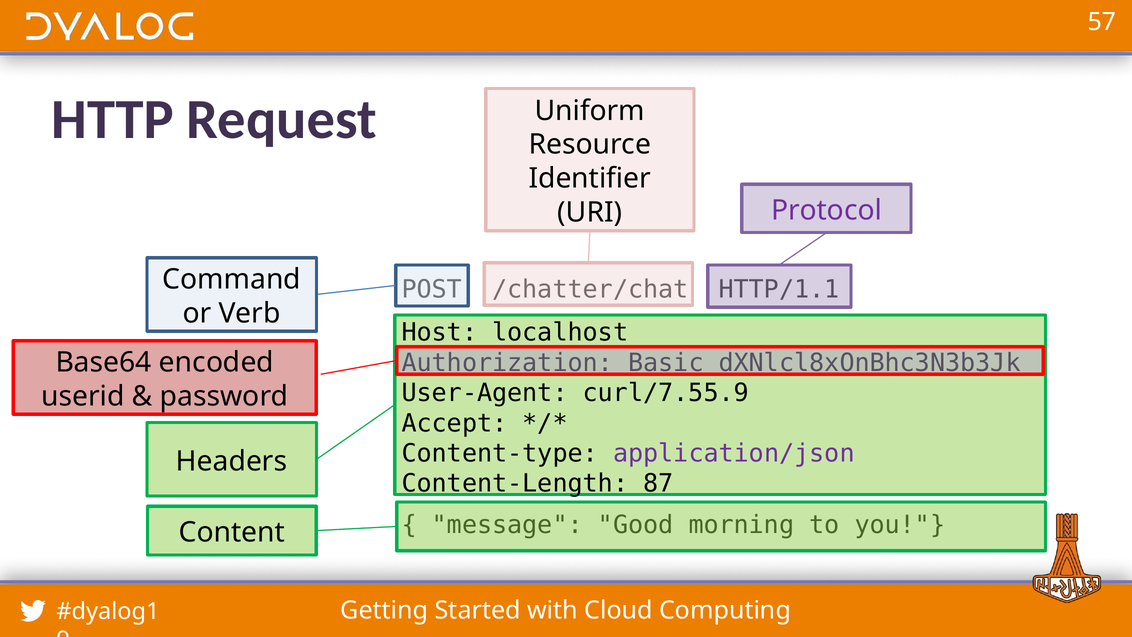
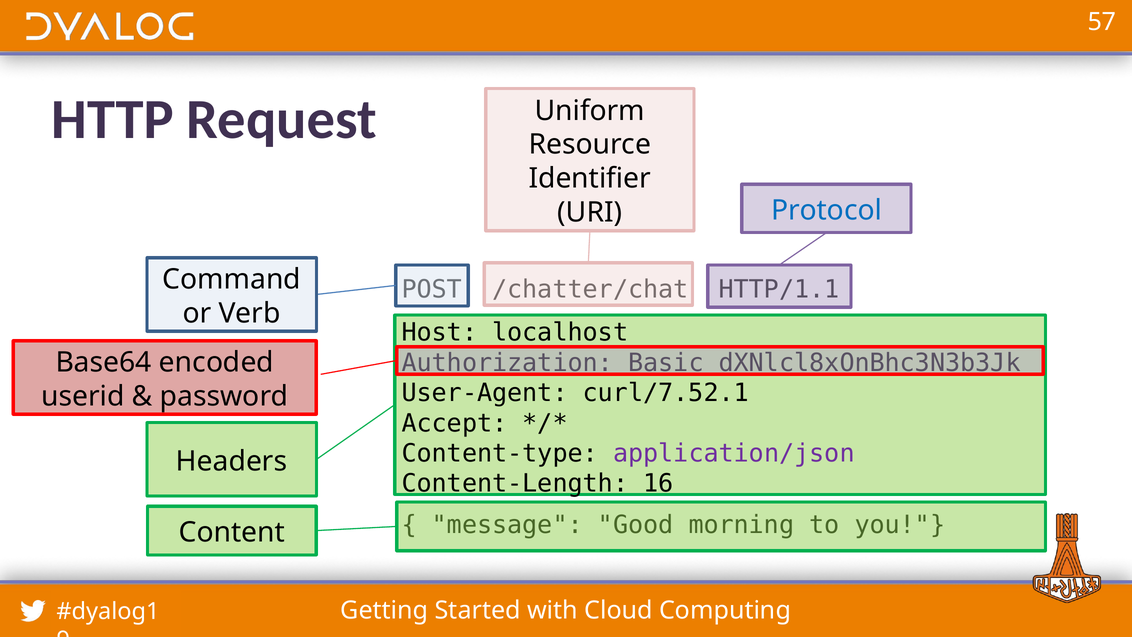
Protocol colour: purple -> blue (827, 210)
curl/7.55.9: curl/7.55.9 -> curl/7.52.1 (666, 393)
87: 87 -> 16 (658, 483)
